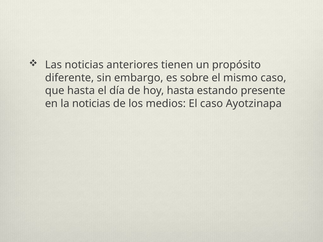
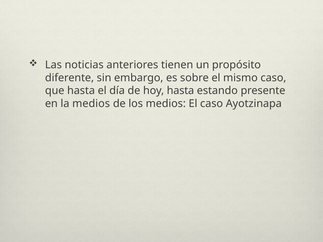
la noticias: noticias -> medios (91, 104)
